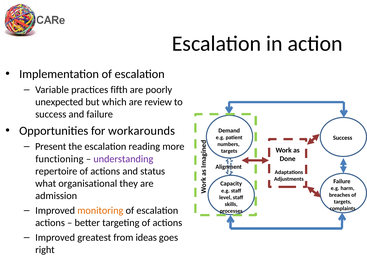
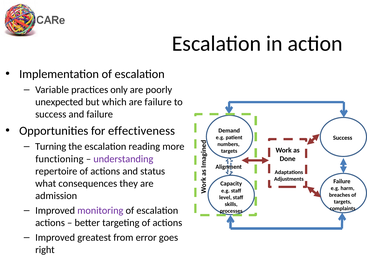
fifth: fifth -> only (119, 90)
are review: review -> failure (158, 102)
workarounds: workarounds -> effectiveness (142, 130)
Present: Present -> Turning (51, 146)
organisational: organisational -> consequences (88, 183)
monitoring colour: orange -> purple (100, 210)
ideas: ideas -> error (146, 237)
